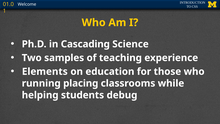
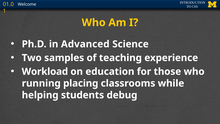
Cascading: Cascading -> Advanced (85, 44)
Elements: Elements -> Workload (45, 71)
